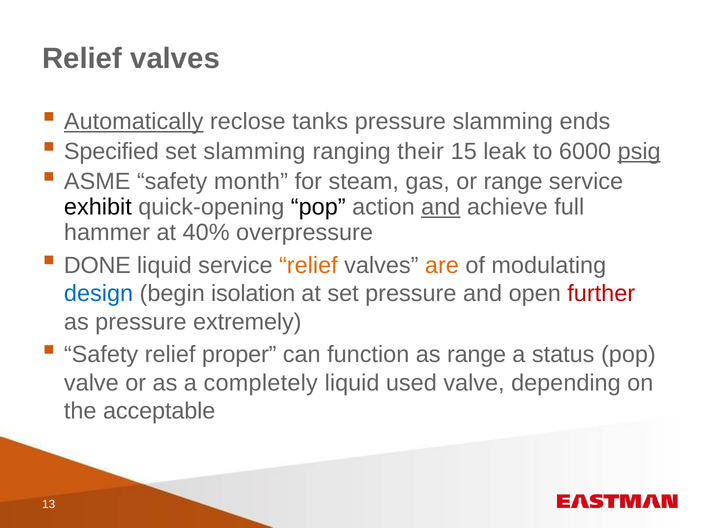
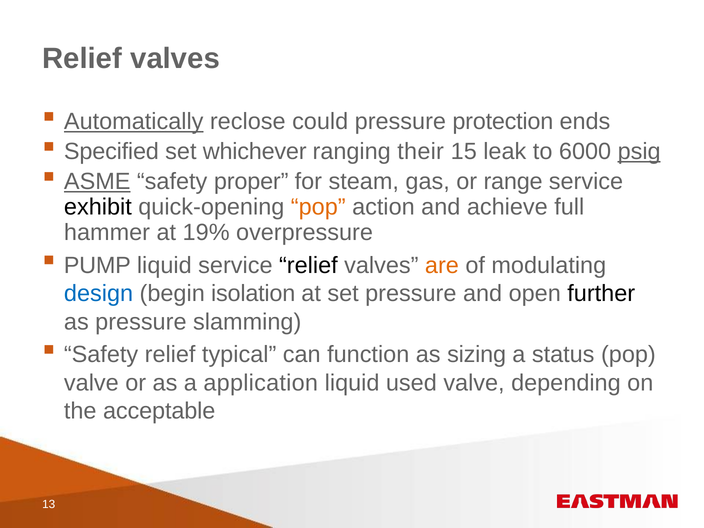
tanks: tanks -> could (320, 122)
pressure slamming: slamming -> protection (503, 122)
set slamming: slamming -> whichever (255, 152)
ASME underline: none -> present (97, 182)
month: month -> proper (251, 182)
pop colour: black -> orange (318, 207)
and underline: present -> none (441, 207)
40%: 40% -> 19% (206, 232)
DONE: DONE -> PUMP (97, 266)
relief colour: orange -> black (308, 266)
further colour: red -> black (601, 294)
extremely: extremely -> slamming (247, 322)
proper: proper -> typical (239, 355)
as range: range -> sizing (477, 355)
completely: completely -> application (261, 383)
